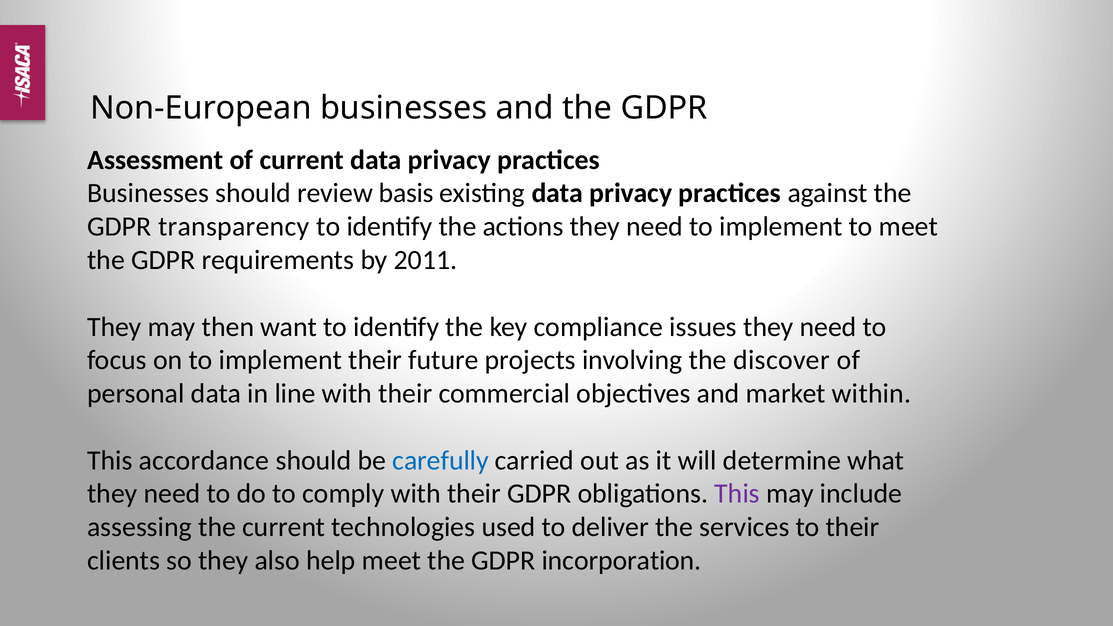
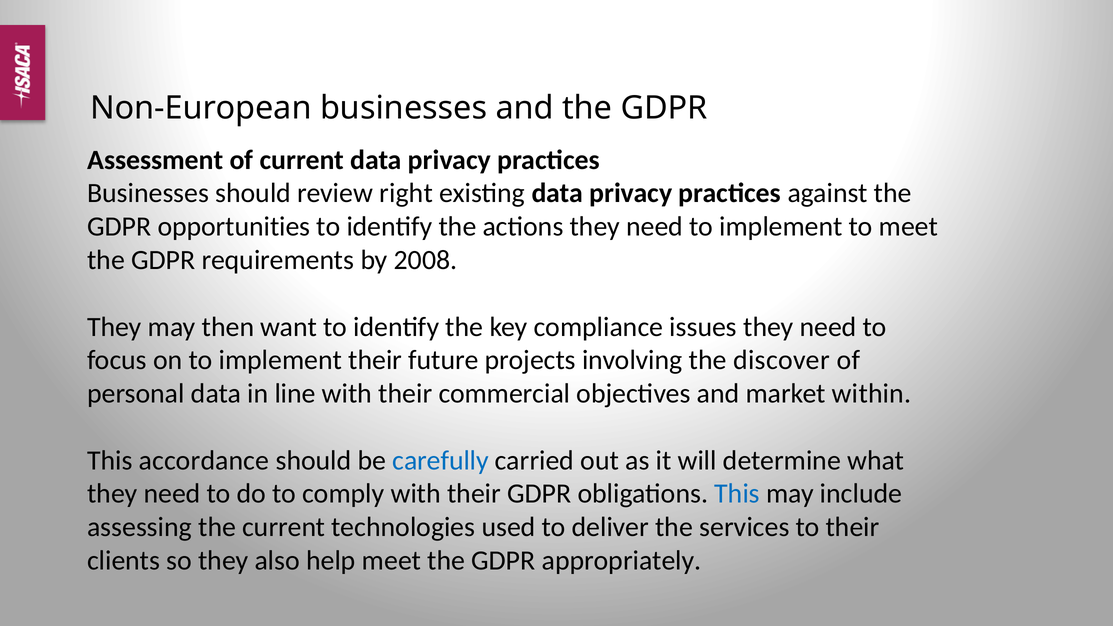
basis: basis -> right (406, 193)
transparency: transparency -> opportunities (234, 227)
2011: 2011 -> 2008 (426, 260)
This colour: purple -> blue (737, 494)
incorporation: incorporation -> appropriately (622, 561)
